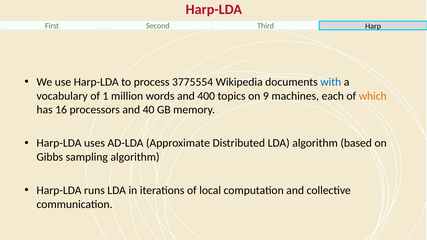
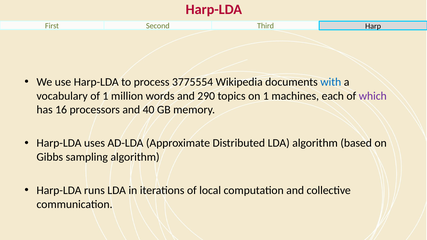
400: 400 -> 290 (206, 96)
on 9: 9 -> 1 (266, 96)
which colour: orange -> purple (373, 96)
